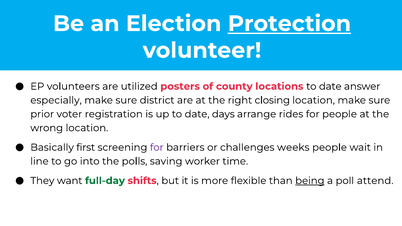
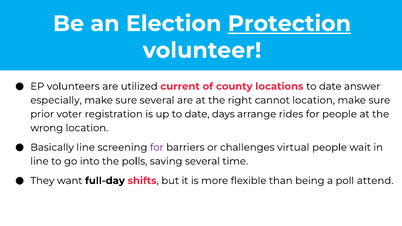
posters: posters -> current (180, 86)
sure district: district -> several (157, 100)
closing: closing -> cannot (272, 100)
Basically first: first -> line (86, 147)
weeks: weeks -> virtual (293, 147)
saving worker: worker -> several (202, 161)
full-day colour: green -> black (105, 181)
being underline: present -> none (310, 181)
